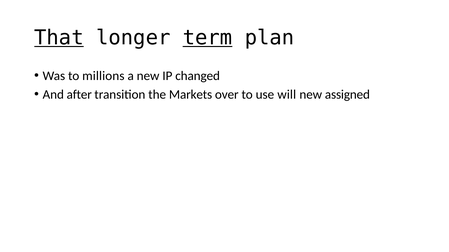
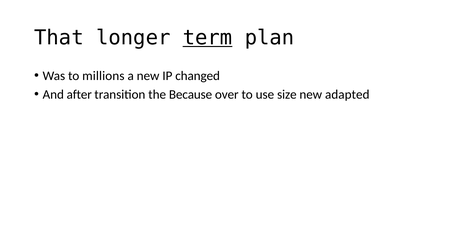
That underline: present -> none (59, 38)
Markets: Markets -> Because (191, 95)
will: will -> size (287, 95)
assigned: assigned -> adapted (347, 95)
